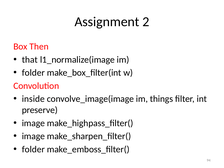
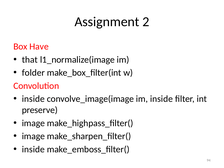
Then: Then -> Have (39, 47)
im things: things -> inside (161, 99)
folder: folder -> inside (33, 149)
